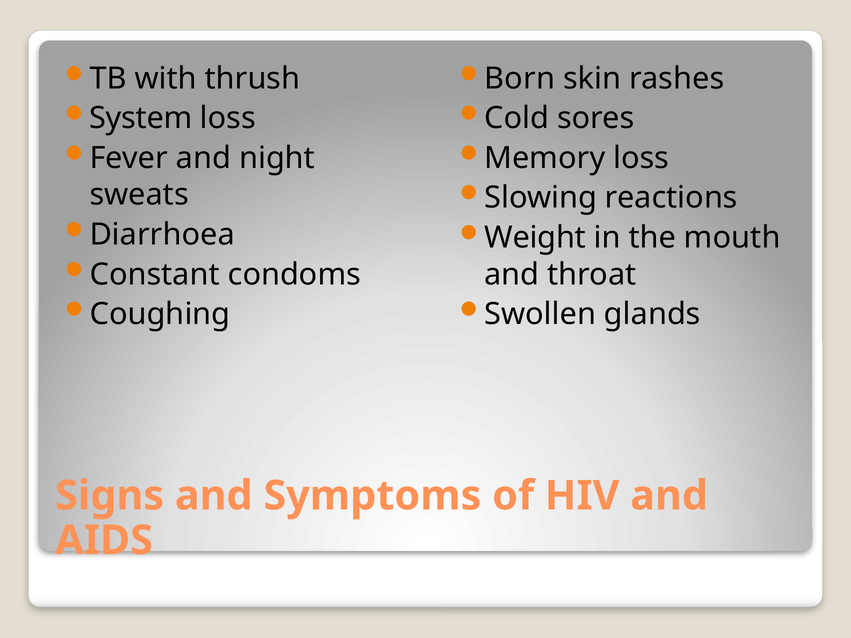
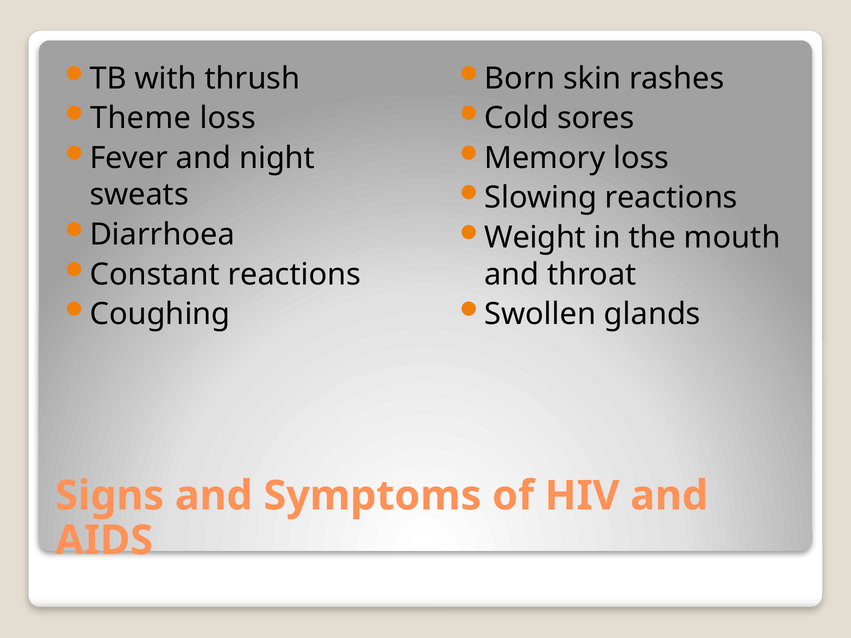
System: System -> Theme (141, 118)
Constant condoms: condoms -> reactions (294, 275)
